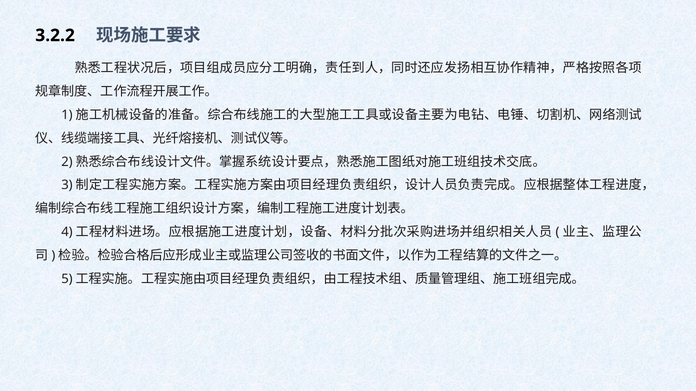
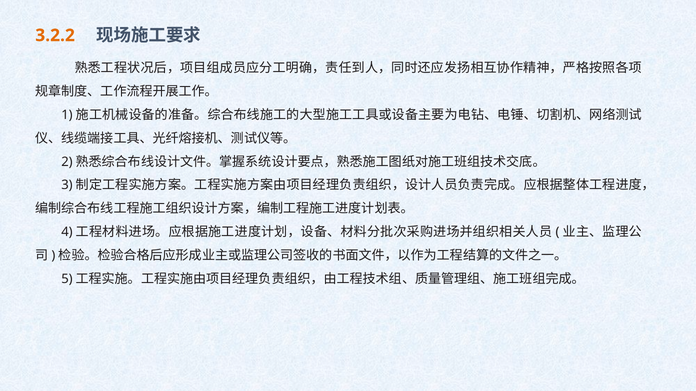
3.2.2 colour: black -> orange (55, 35)
